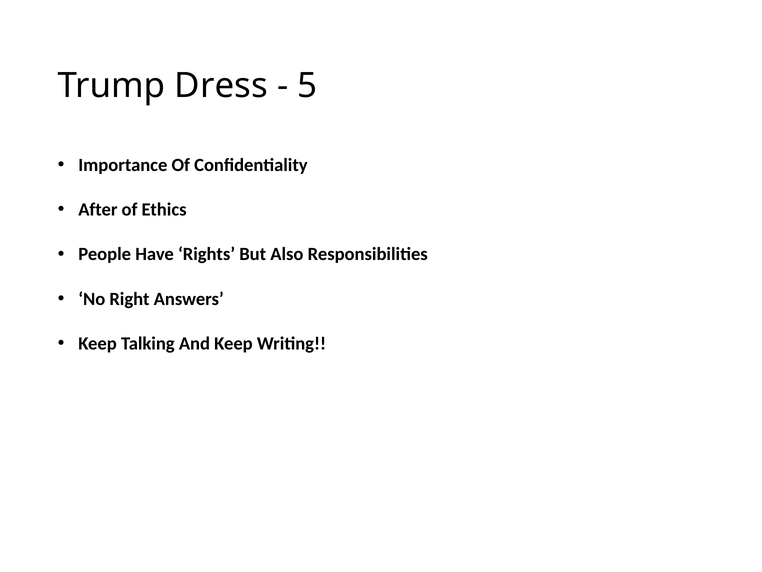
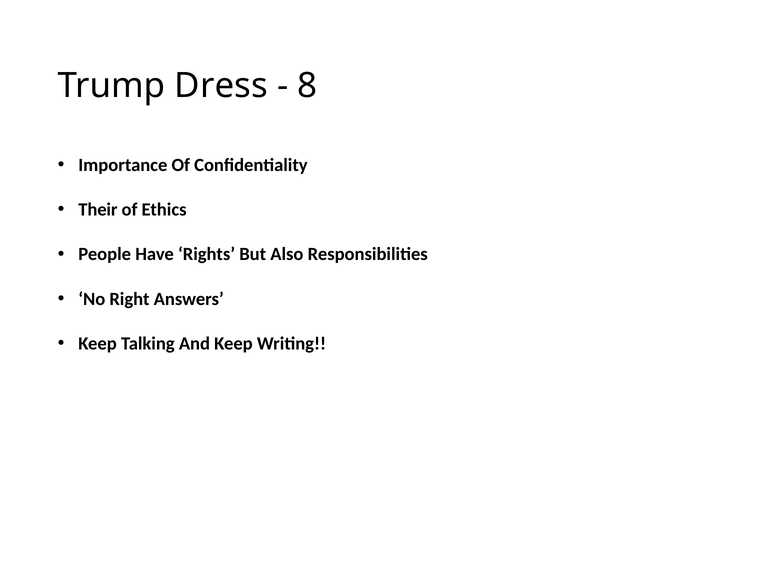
5: 5 -> 8 (307, 85)
After: After -> Their (98, 209)
